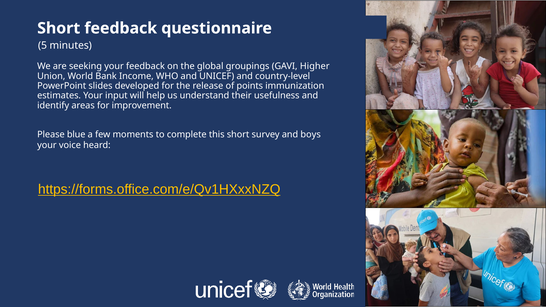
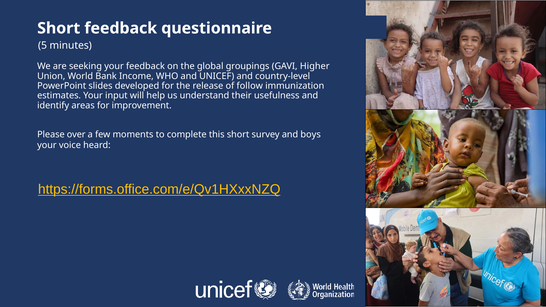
points: points -> follow (250, 86)
blue: blue -> over (76, 134)
